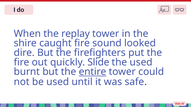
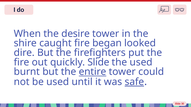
replay: replay -> desire (76, 34)
sound: sound -> began (107, 43)
safe underline: none -> present (134, 82)
